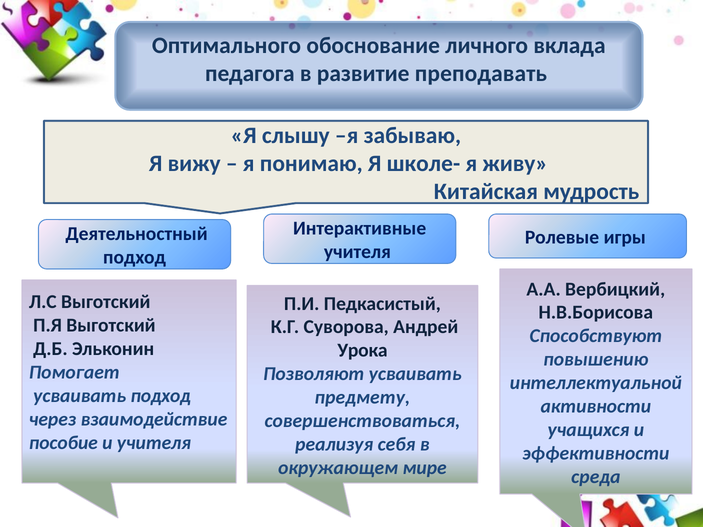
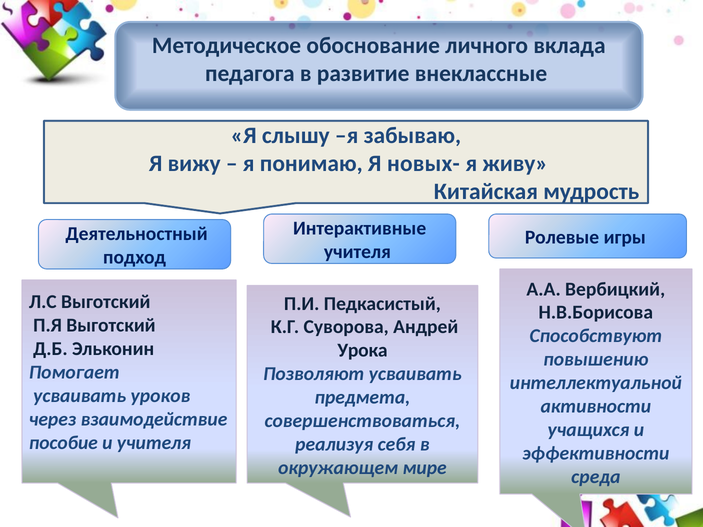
Оптимального: Оптимального -> Методическое (227, 45)
преподавать: преподавать -> внеклассные (481, 74)
школе-: школе- -> новых- (423, 164)
усваивать подход: подход -> уроков (160, 396)
предмету: предмету -> предмета (362, 398)
